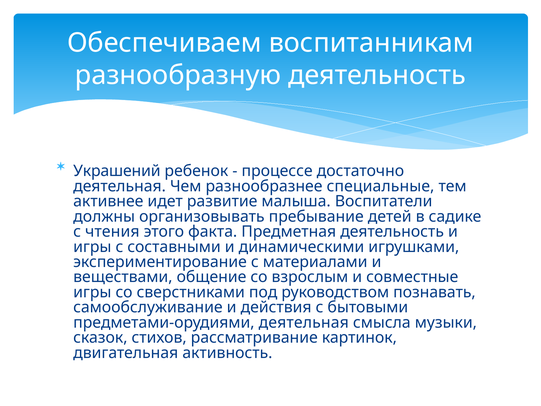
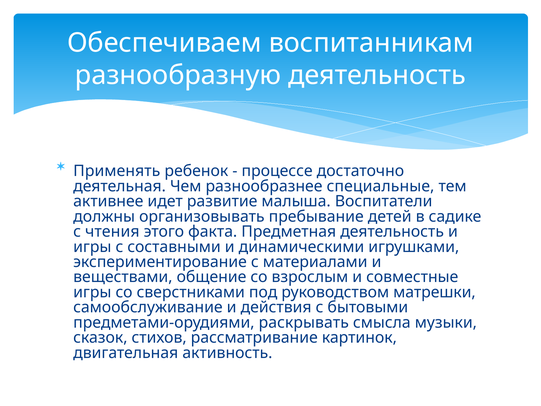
Украшений: Украшений -> Применять (117, 171)
познавать: познавать -> матрешки (434, 292)
предметами-орудиями деятельная: деятельная -> раскрывать (304, 322)
